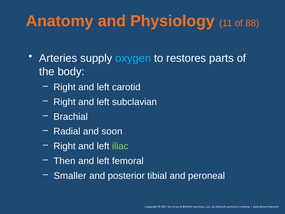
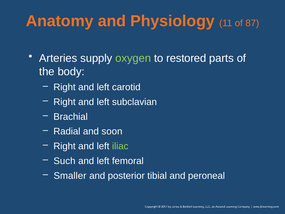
88: 88 -> 87 (252, 23)
oxygen colour: light blue -> light green (133, 58)
restores: restores -> restored (186, 58)
Then: Then -> Such (64, 161)
